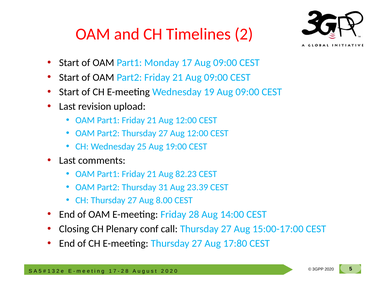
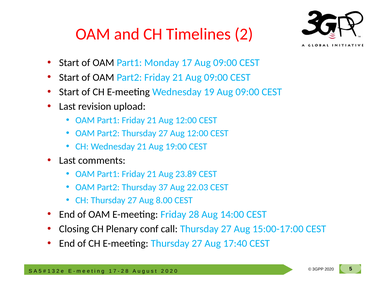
Wednesday 25: 25 -> 21 (142, 146)
82.23: 82.23 -> 23.89 (186, 174)
31: 31 -> 37 (163, 187)
23.39: 23.39 -> 22.03 (197, 187)
17:80: 17:80 -> 17:40 (235, 243)
